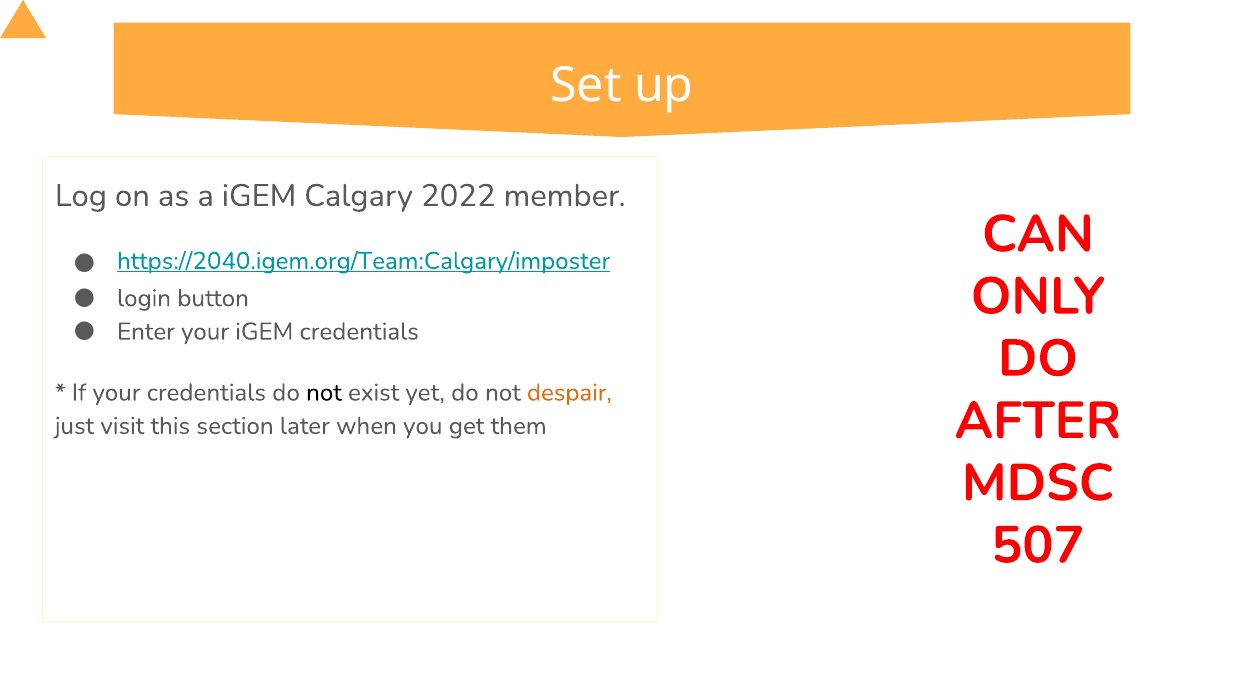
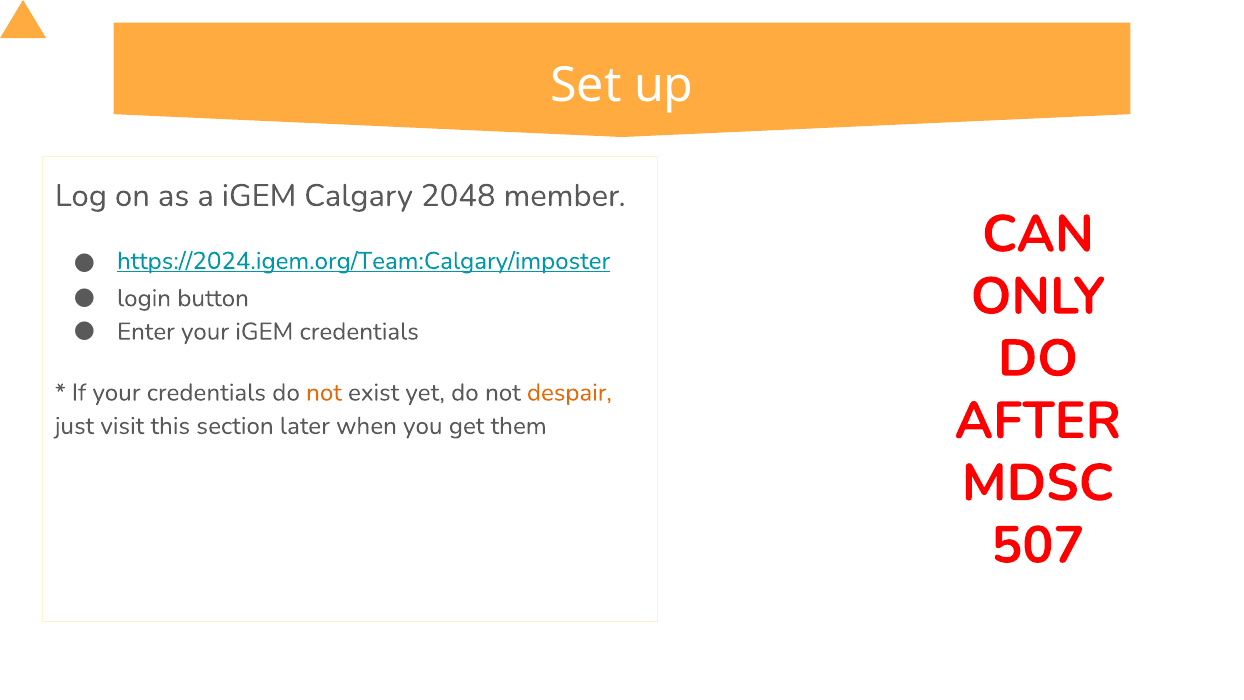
2022: 2022 -> 2048 (458, 196)
https://2040.igem.org/Team:Calgary/imposter: https://2040.igem.org/Team:Calgary/imposter -> https://2024.igem.org/Team:Calgary/imposter (364, 261)
not colour: black -> orange (324, 392)
